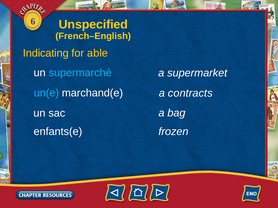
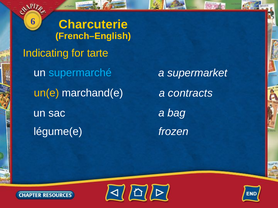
Unspecified: Unspecified -> Charcuterie (93, 24)
able: able -> tarte (98, 53)
un(e colour: light blue -> yellow (46, 93)
enfants(e: enfants(e -> légume(e (58, 132)
